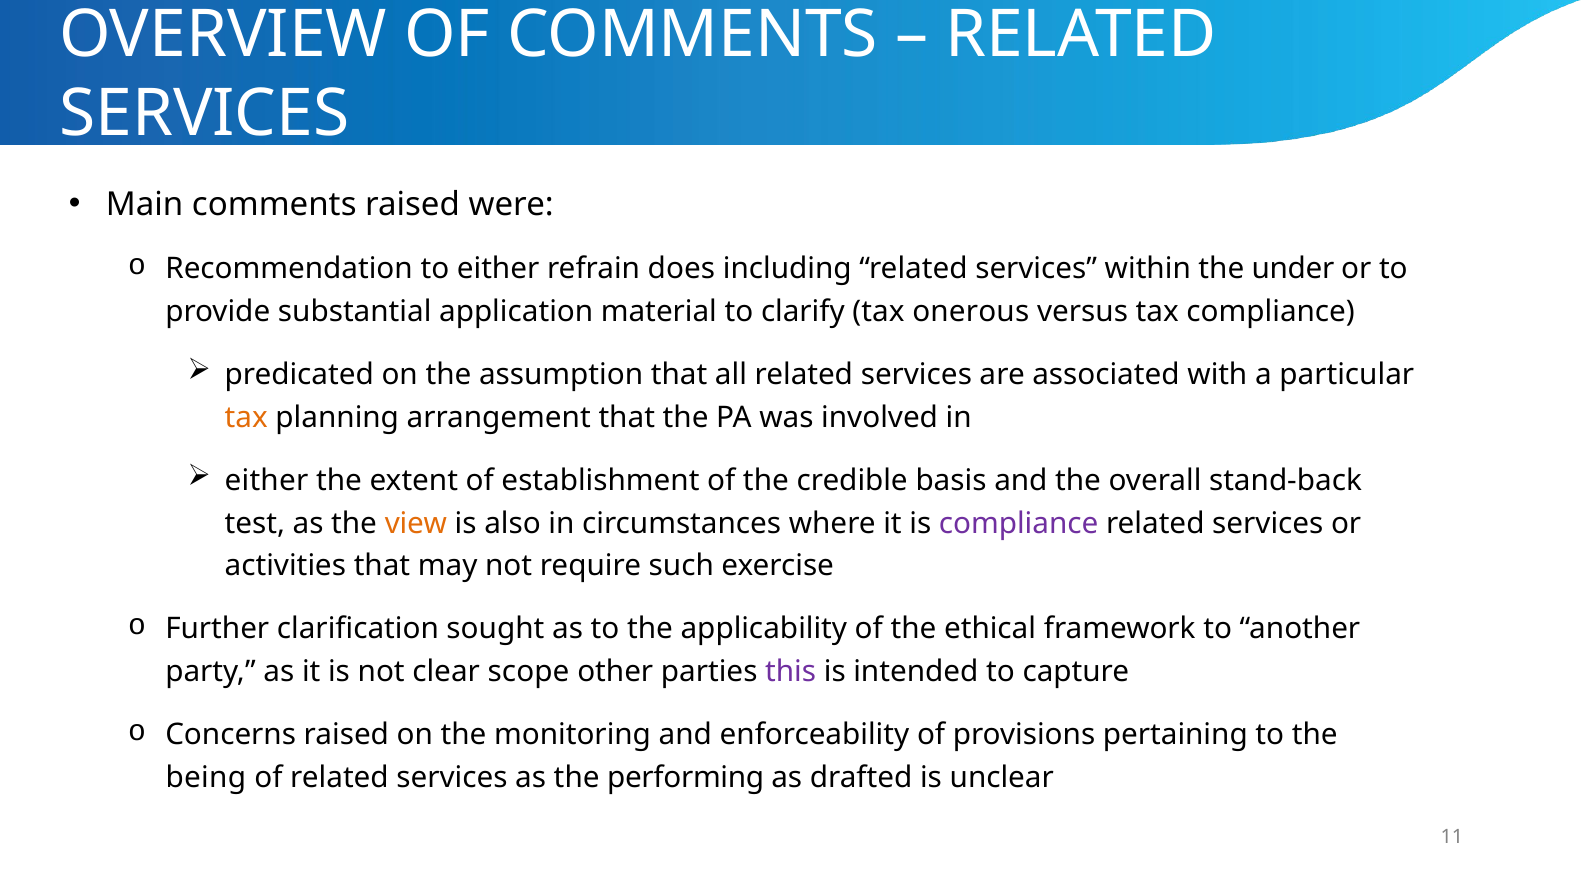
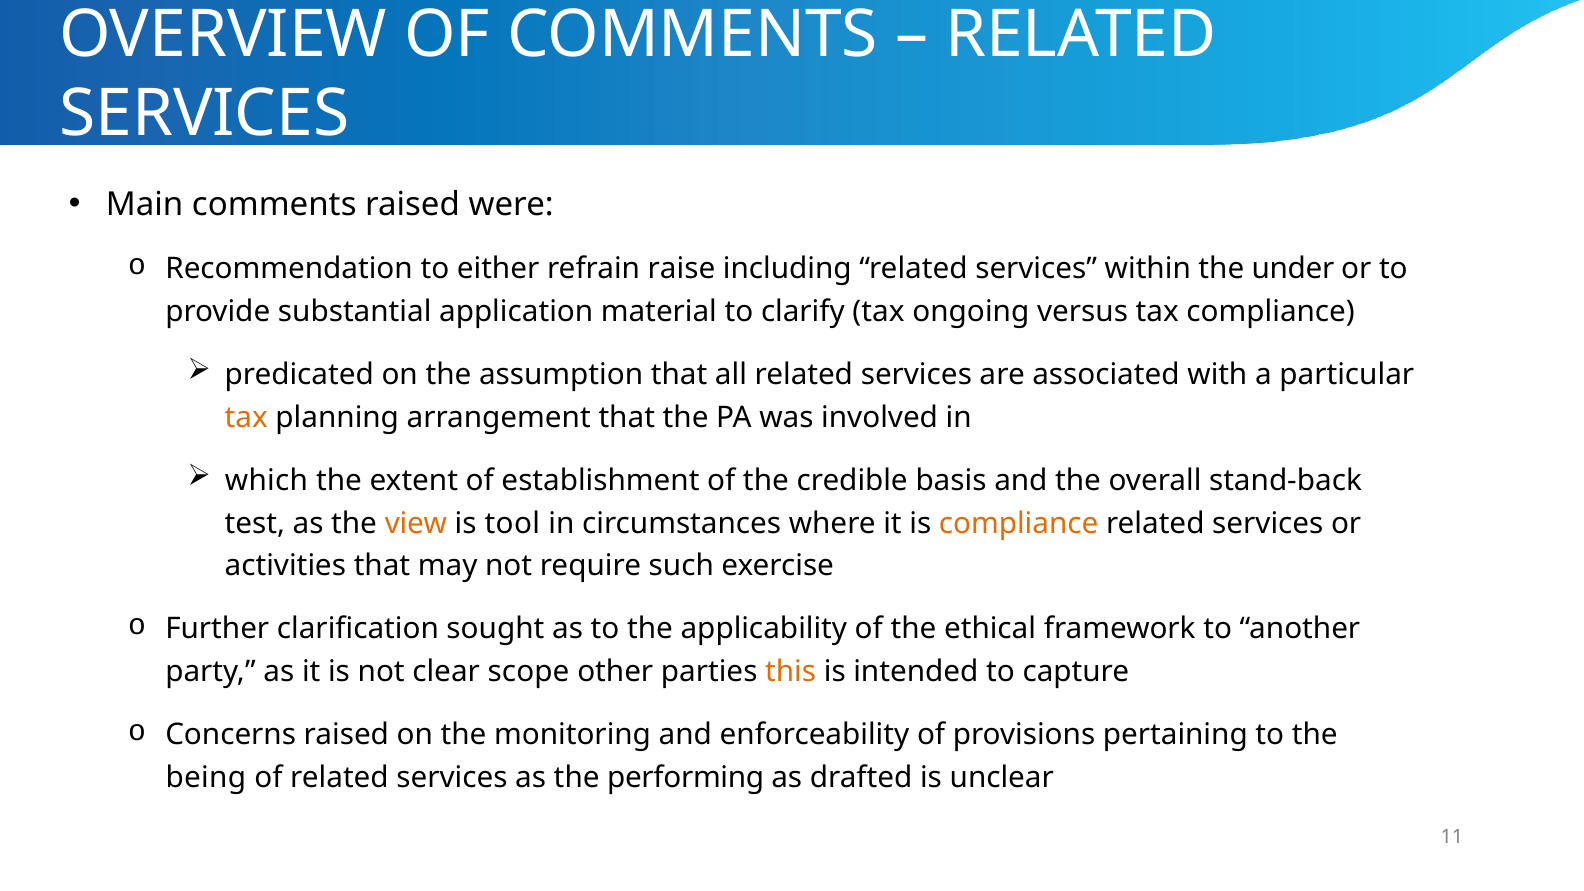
does: does -> raise (681, 269)
onerous: onerous -> ongoing (971, 312)
either: either -> which (266, 480)
also: also -> tool (512, 523)
compliance colour: purple -> orange (1019, 523)
this colour: purple -> orange (791, 672)
